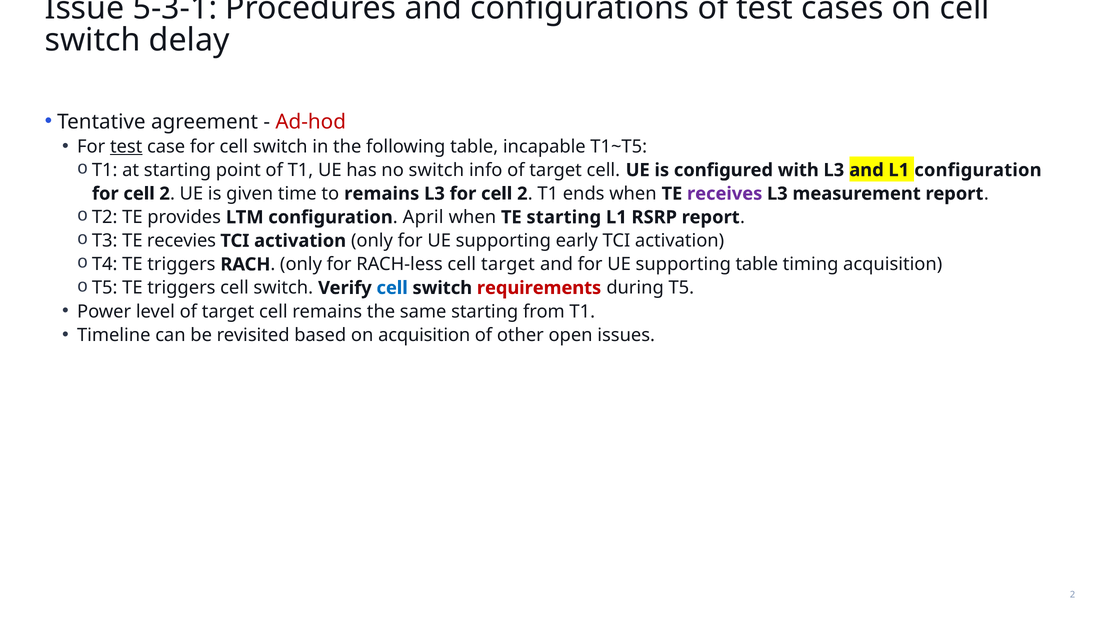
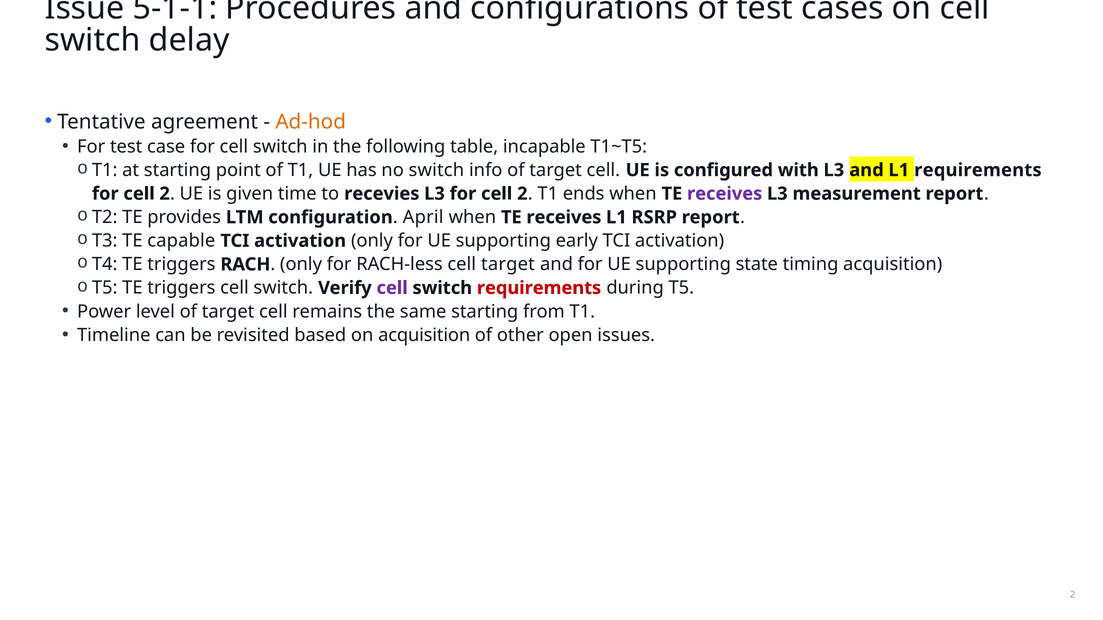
5-3-1: 5-3-1 -> 5-1-1 (175, 8)
Ad-hod colour: red -> orange (311, 122)
test underline: present -> none (126, 147)
L1 configuration: configuration -> requirements (978, 170)
to remains: remains -> recevies (382, 194)
starting: starting -> receives (564, 217)
recevies: recevies -> capable (181, 241)
supporting table: table -> state (757, 265)
cell colour: blue -> purple (392, 288)
